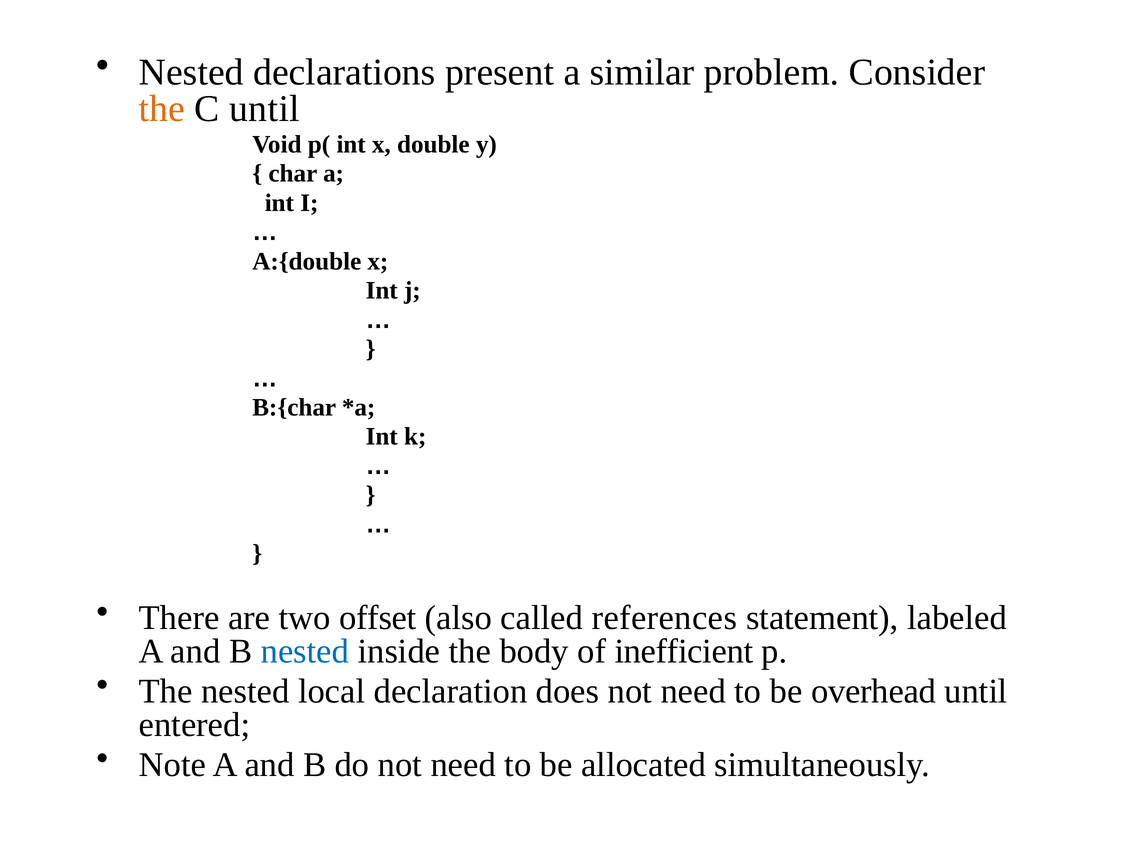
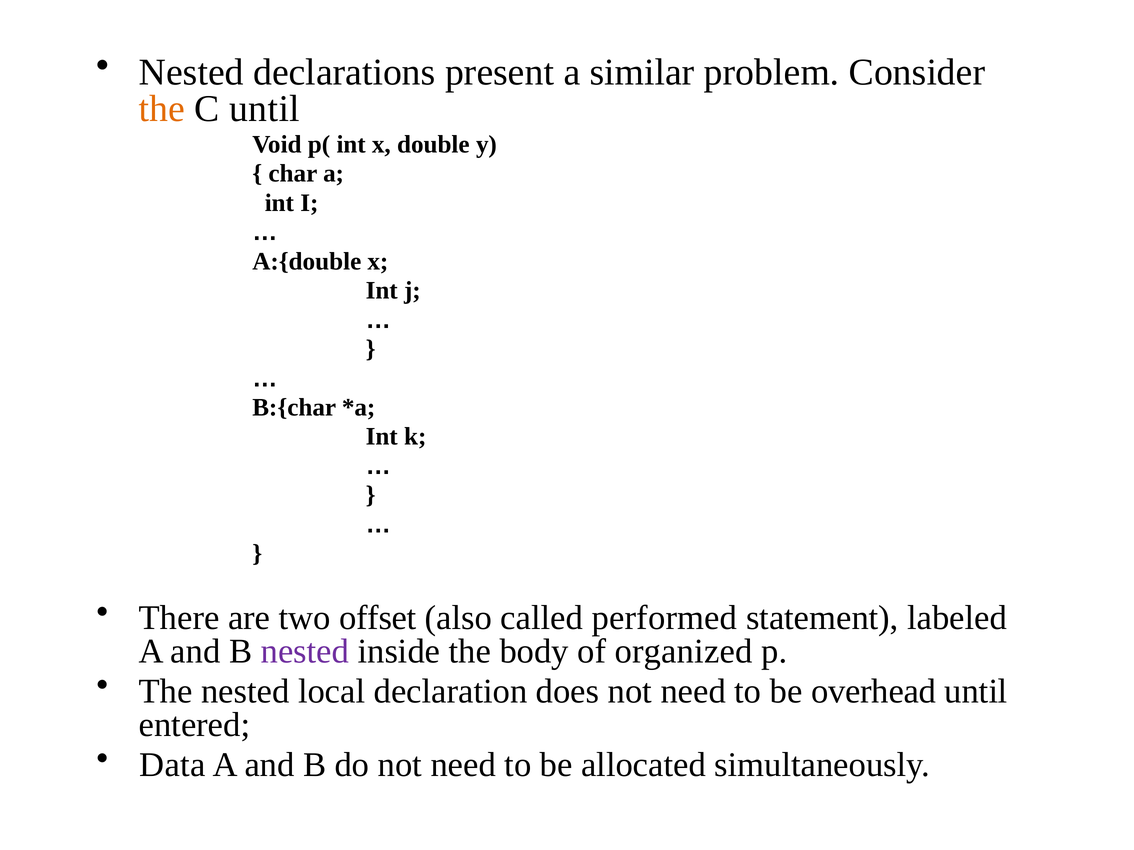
references: references -> performed (664, 618)
nested colour: blue -> purple (305, 652)
inefficient: inefficient -> organized (684, 652)
Note: Note -> Data (172, 765)
